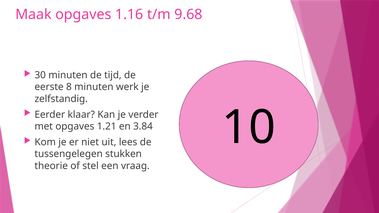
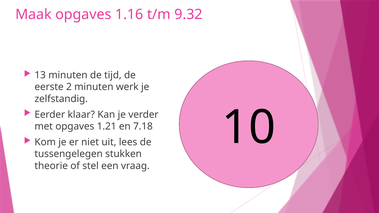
9.68: 9.68 -> 9.32 (188, 15)
30: 30 -> 13 (40, 75)
8: 8 -> 2 (69, 87)
3.84: 3.84 -> 7.18 (143, 126)
